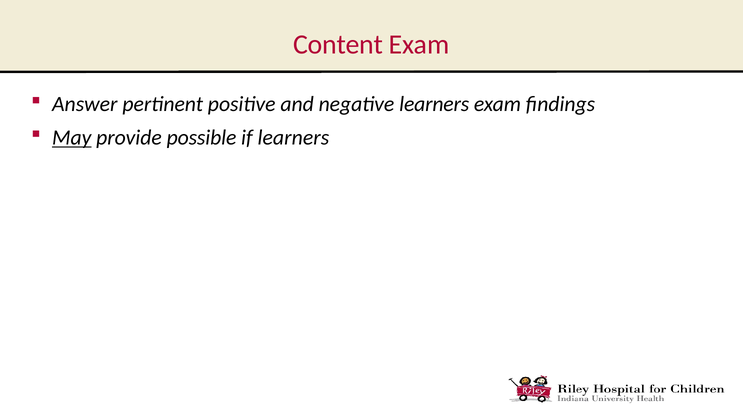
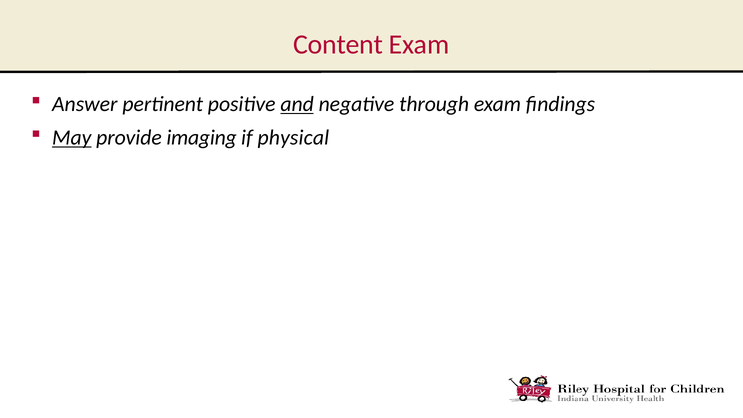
and underline: none -> present (297, 104)
negative learners: learners -> through (434, 104)
possible: possible -> imaging (202, 138)
if learners: learners -> physical (293, 138)
